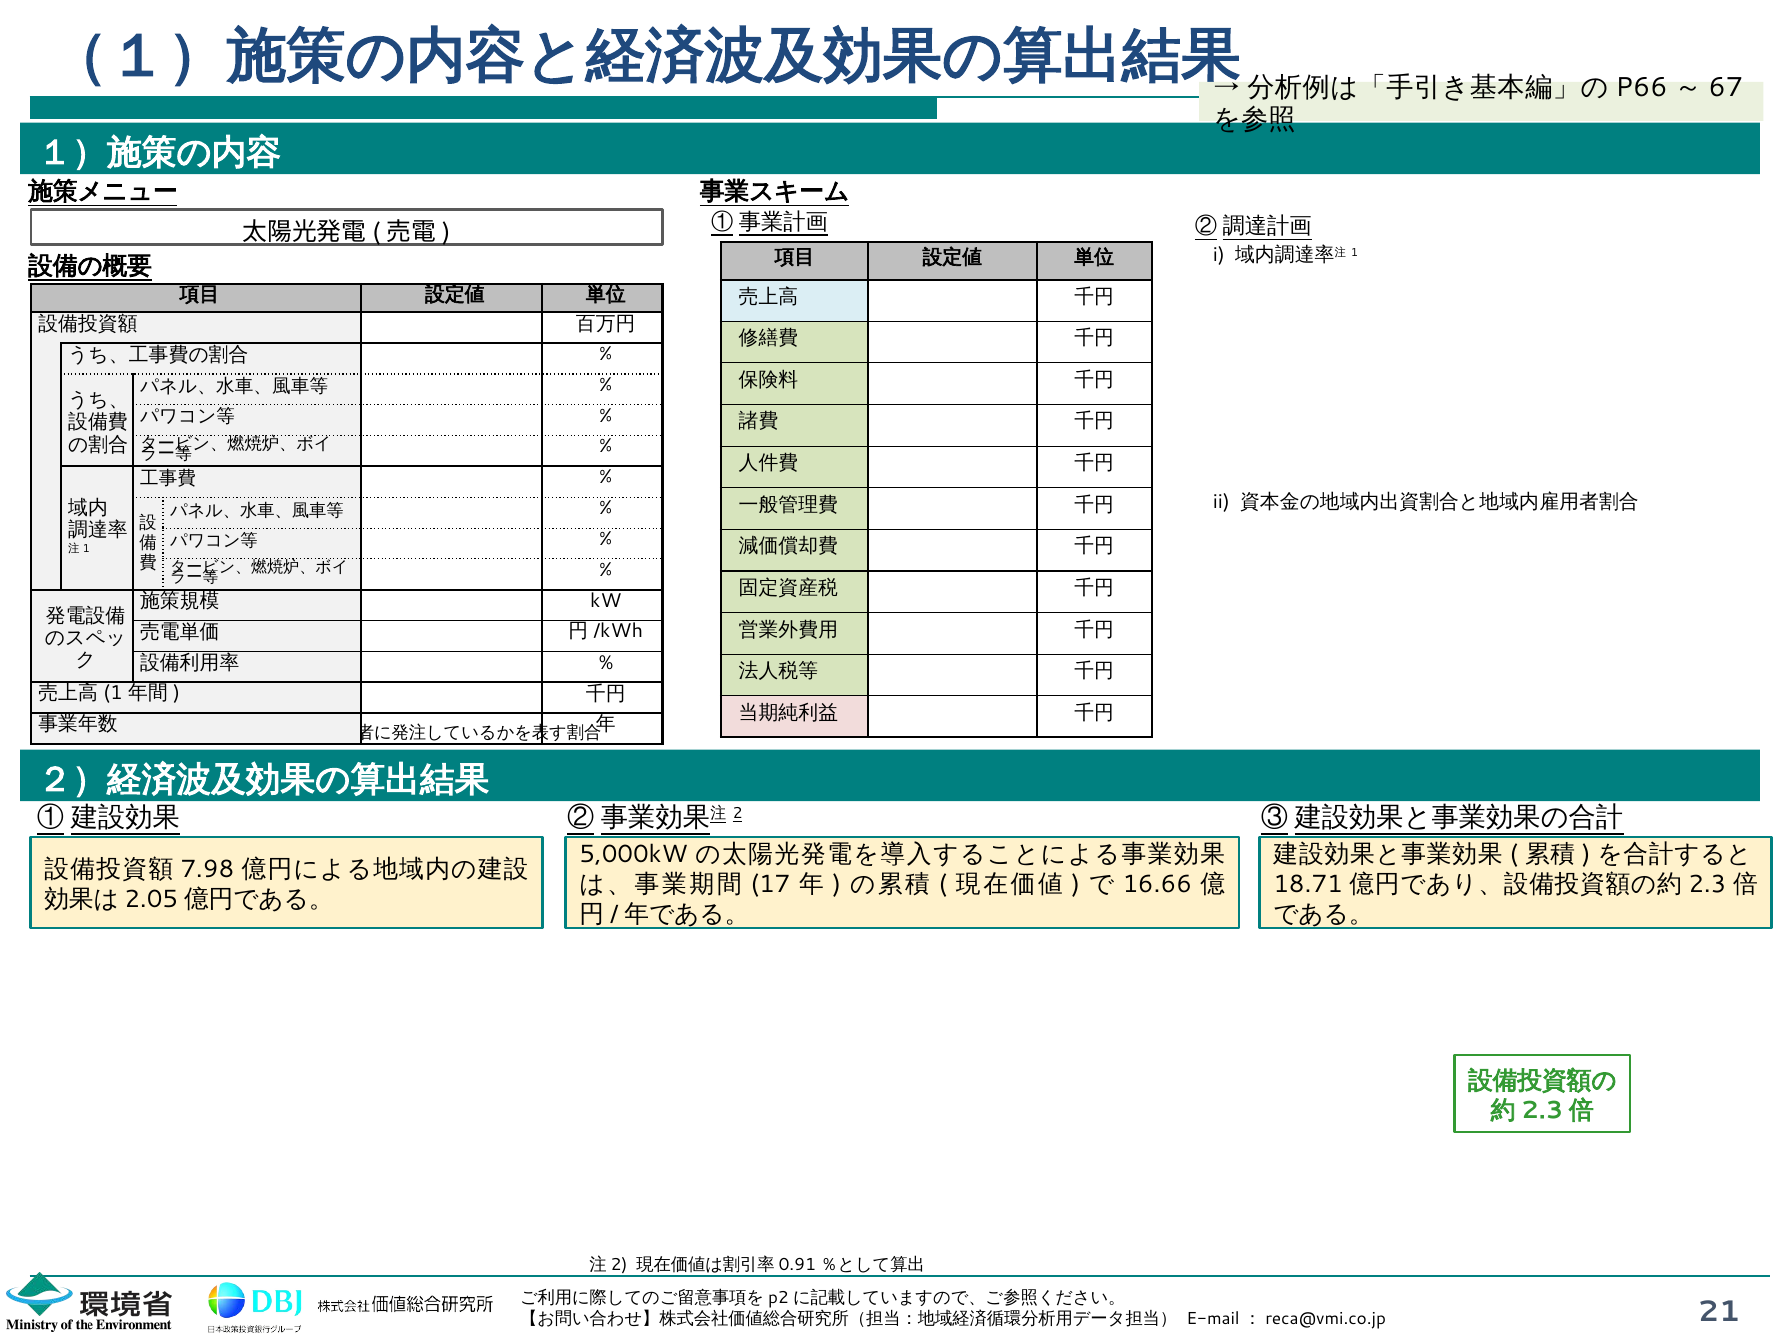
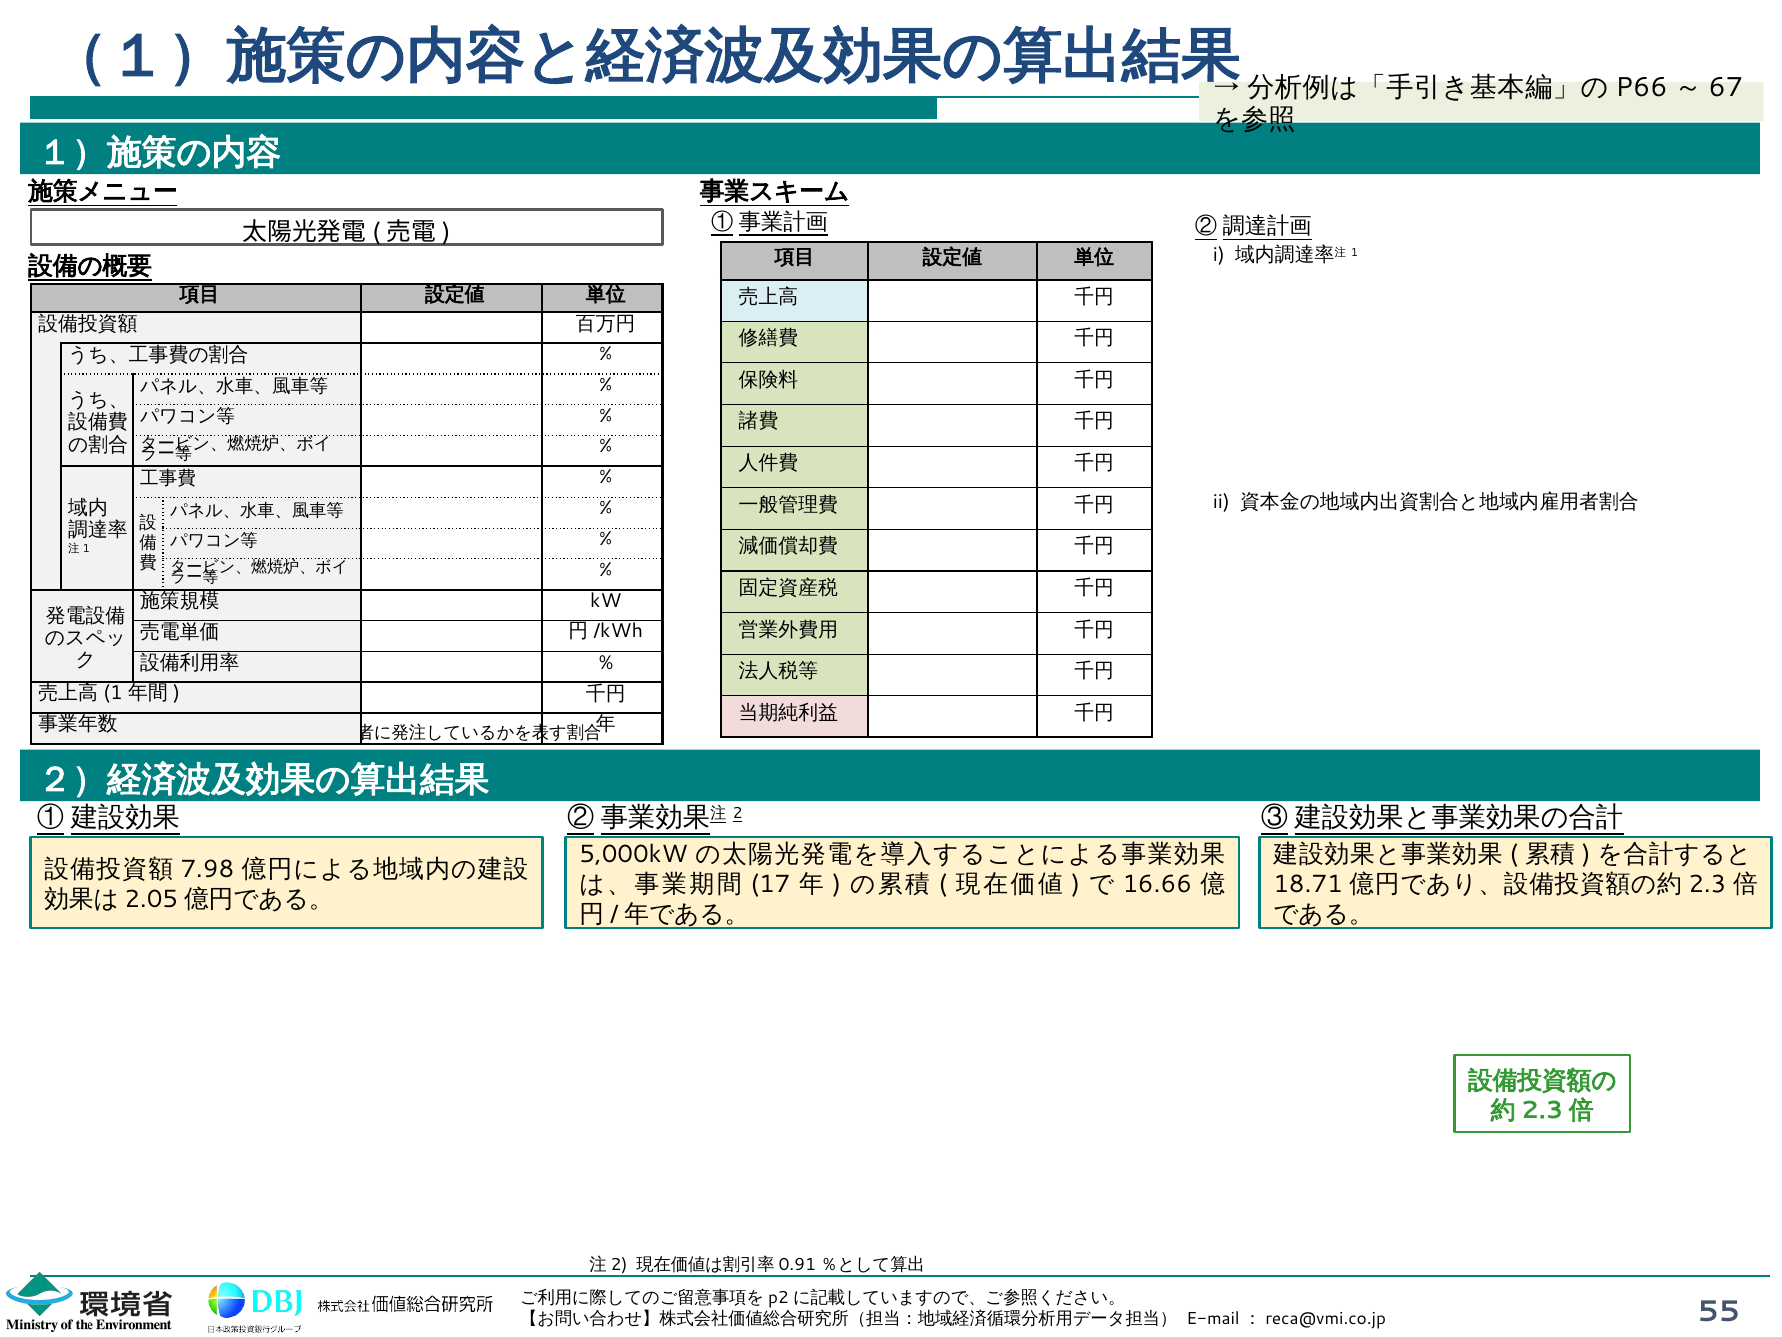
21: 21 -> 55 (1719, 1311)
